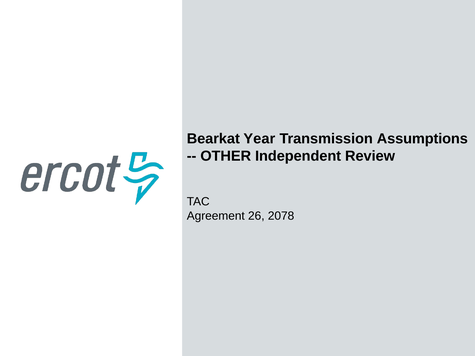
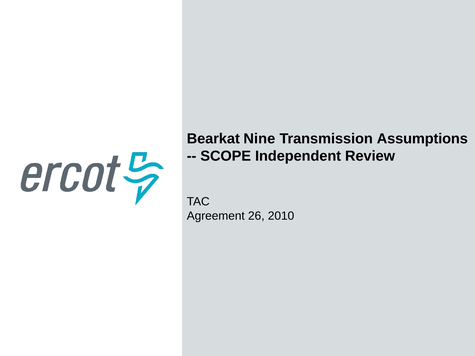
Year: Year -> Nine (259, 139)
OTHER: OTHER -> SCOPE (226, 156)
2078: 2078 -> 2010 (281, 216)
